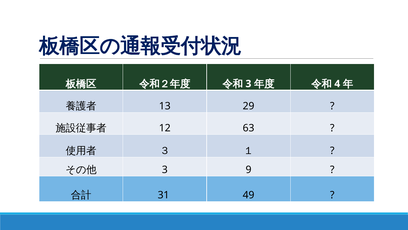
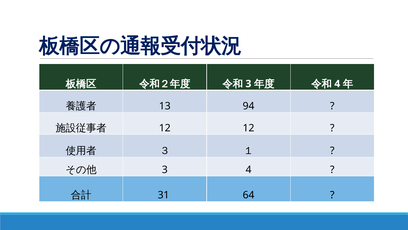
29: 29 -> 94 (249, 106)
12 63: 63 -> 12 (249, 128)
3 9: 9 -> 4 (249, 170)
49: 49 -> 64 (249, 195)
